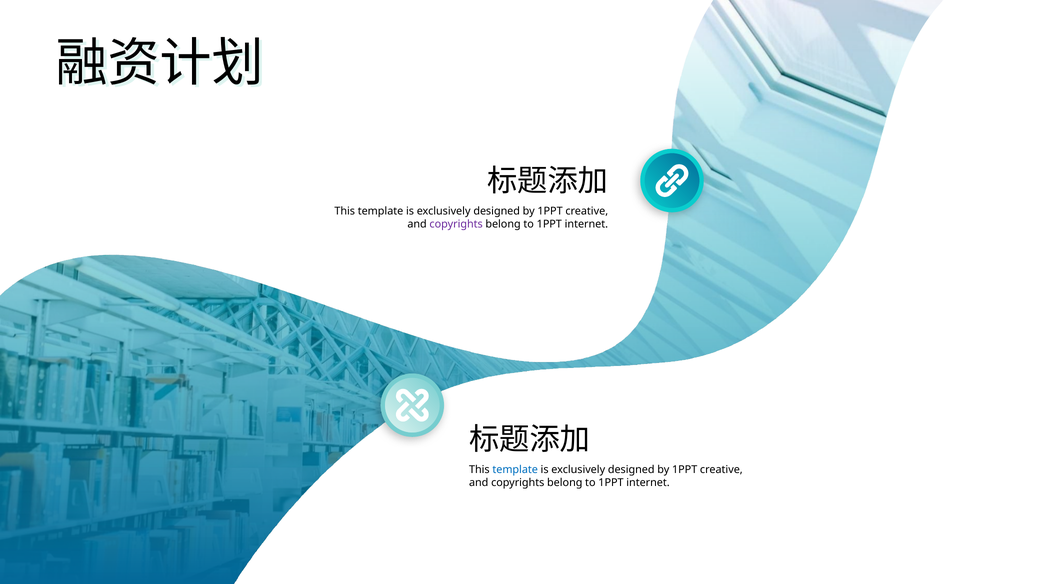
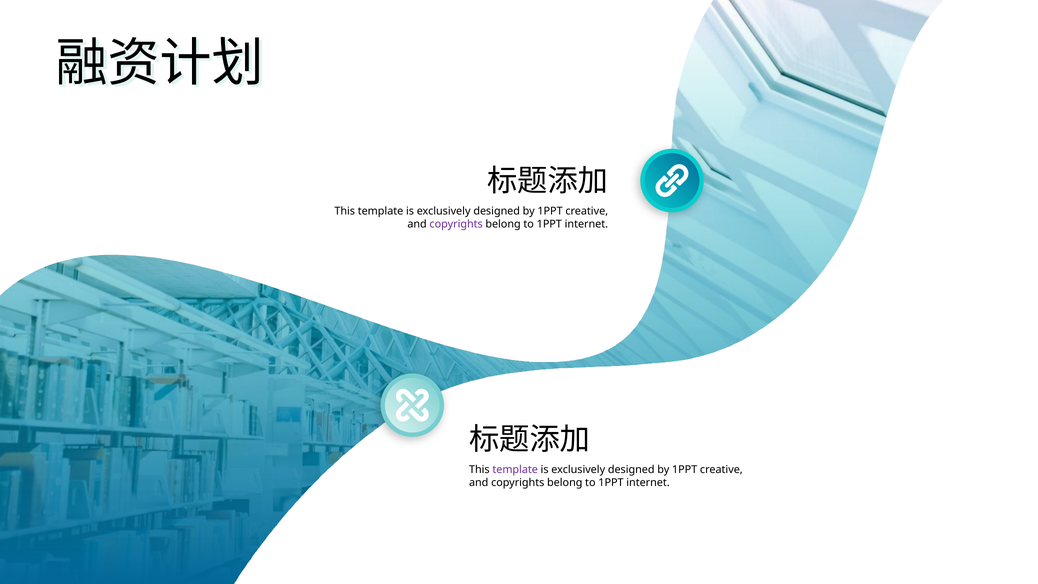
template colour: blue -> purple (515, 470)
